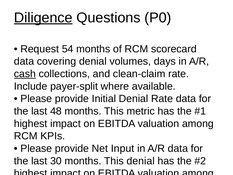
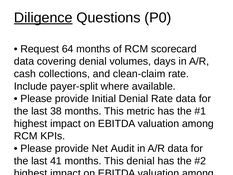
54: 54 -> 64 (68, 49)
cash underline: present -> none (25, 74)
48: 48 -> 38 (56, 111)
Input: Input -> Audit (123, 148)
30: 30 -> 41 (56, 161)
